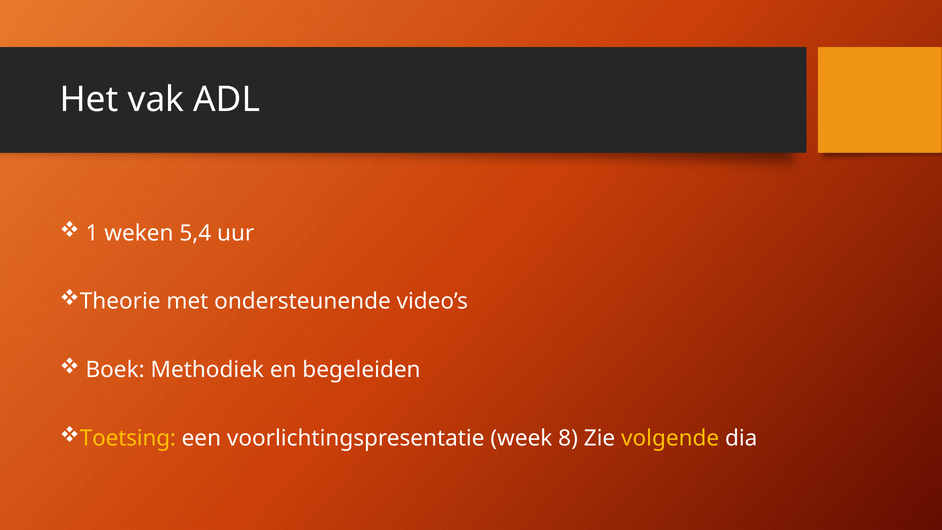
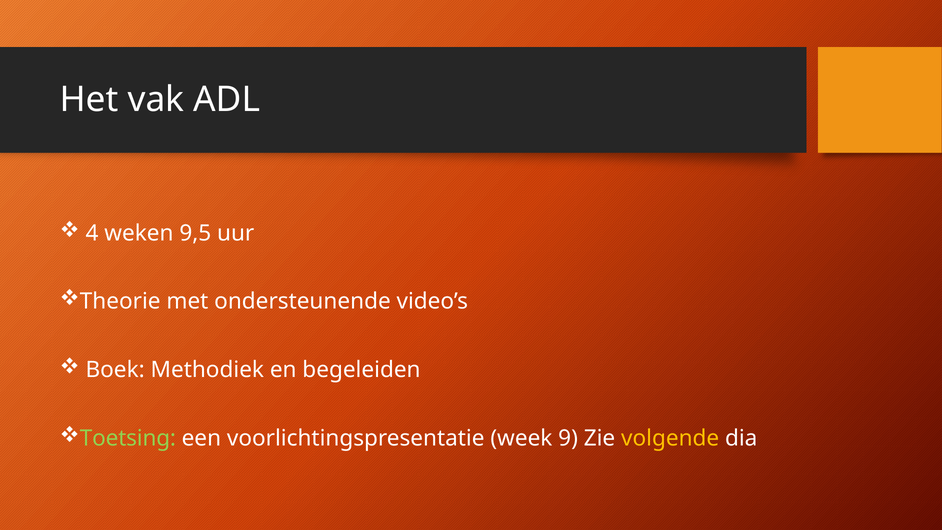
1: 1 -> 4 (92, 233)
5,4: 5,4 -> 9,5 (195, 233)
Toetsing colour: yellow -> light green (128, 438)
8: 8 -> 9 (568, 438)
